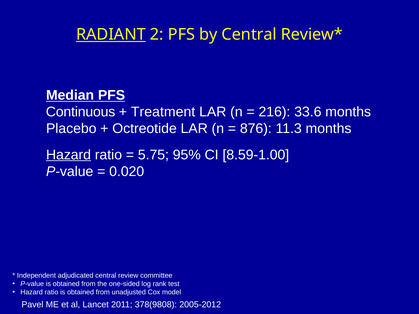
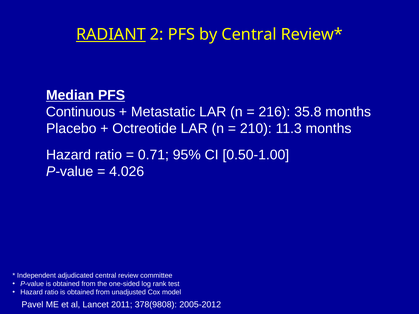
Treatment: Treatment -> Metastatic (163, 112)
33.6: 33.6 -> 35.8 (308, 112)
876: 876 -> 210 (256, 129)
Hazard underline: present -> none (68, 155)
5.75: 5.75 -> 0.71 (153, 155)
8.59-1.00: 8.59-1.00 -> 0.50-1.00 (256, 155)
0.020: 0.020 -> 4.026 (127, 172)
